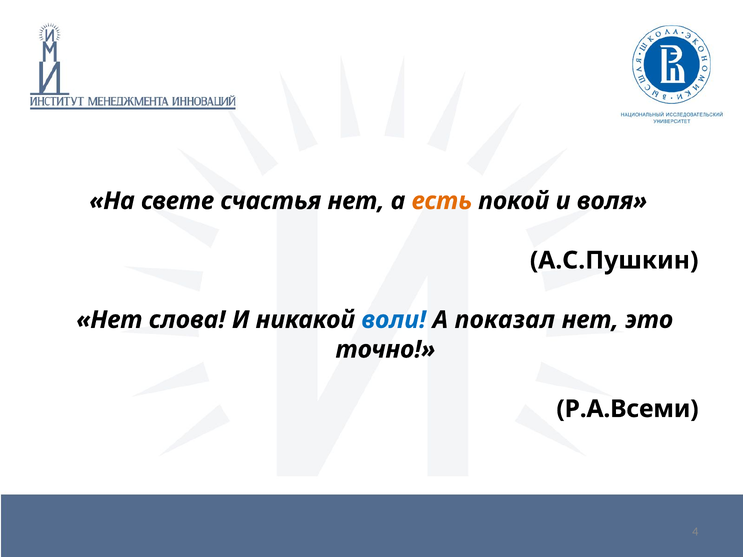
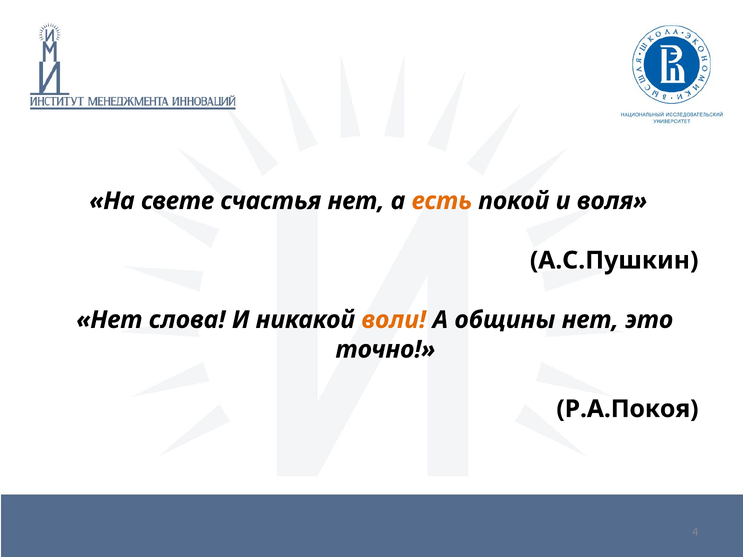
воли colour: blue -> orange (394, 320)
показал: показал -> общины (505, 320)
Р.А.Всеми: Р.А.Всеми -> Р.А.Покоя (627, 409)
